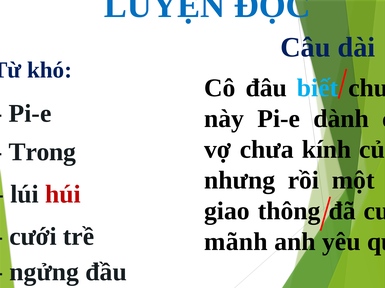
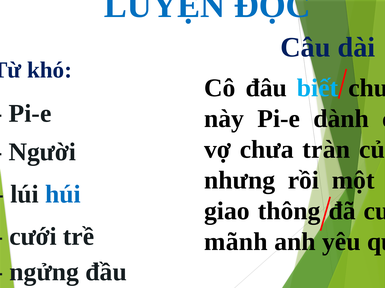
kính: kính -> tràn (326, 150)
Trong: Trong -> Người (42, 152)
húi colour: red -> blue (63, 195)
